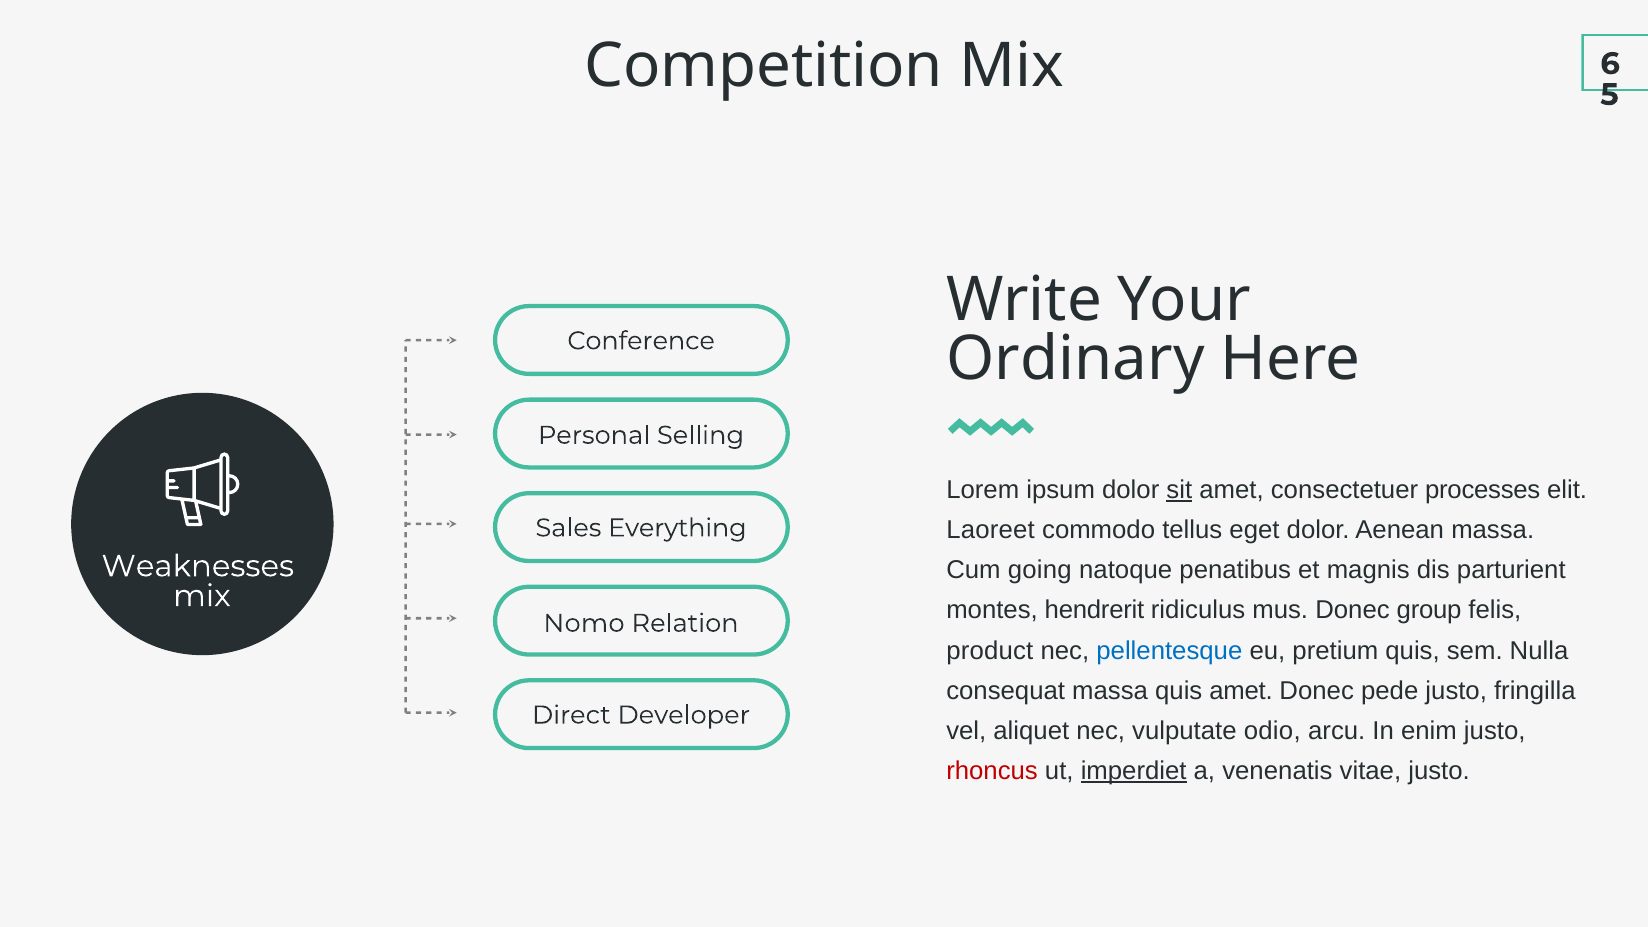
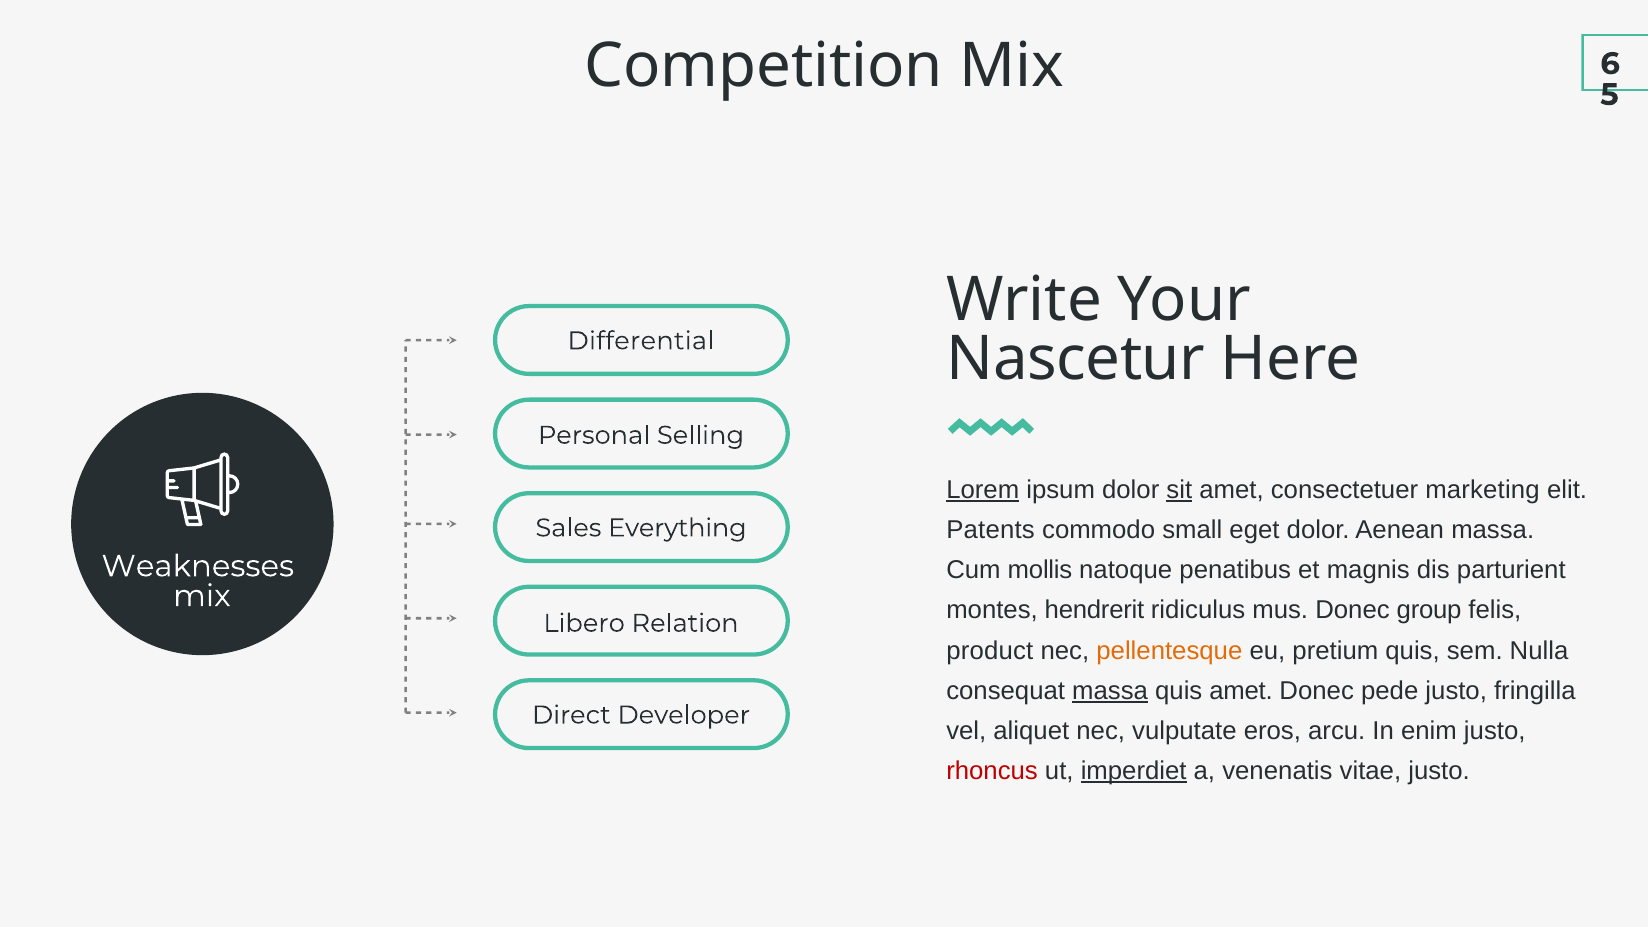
Conference: Conference -> Differential (641, 341)
Ordinary: Ordinary -> Nascetur (1076, 360)
Lorem underline: none -> present (983, 490)
processes: processes -> marketing (1483, 490)
Laoreet: Laoreet -> Patents (991, 530)
tellus: tellus -> small (1192, 530)
going: going -> mollis (1040, 570)
Nomo: Nomo -> Libero (584, 623)
pellentesque colour: blue -> orange (1169, 651)
massa underline: none -> present (1110, 691)
odio: odio -> eros (1272, 731)
